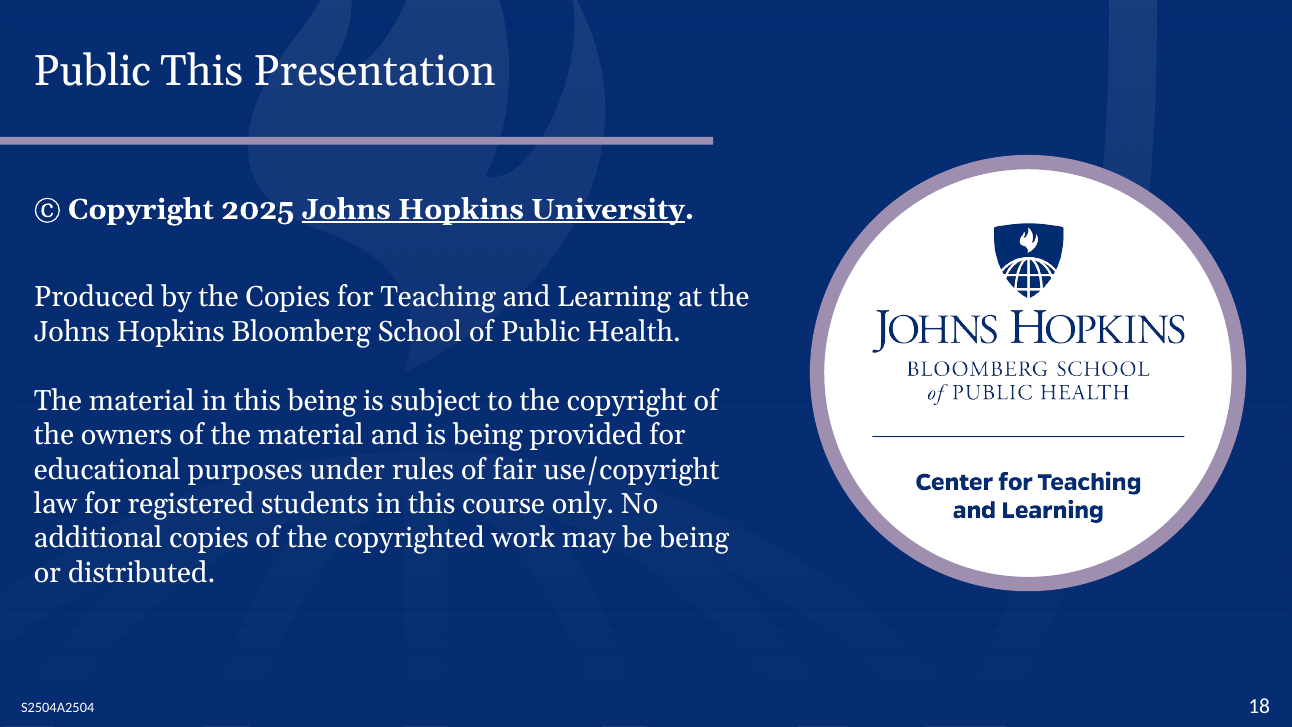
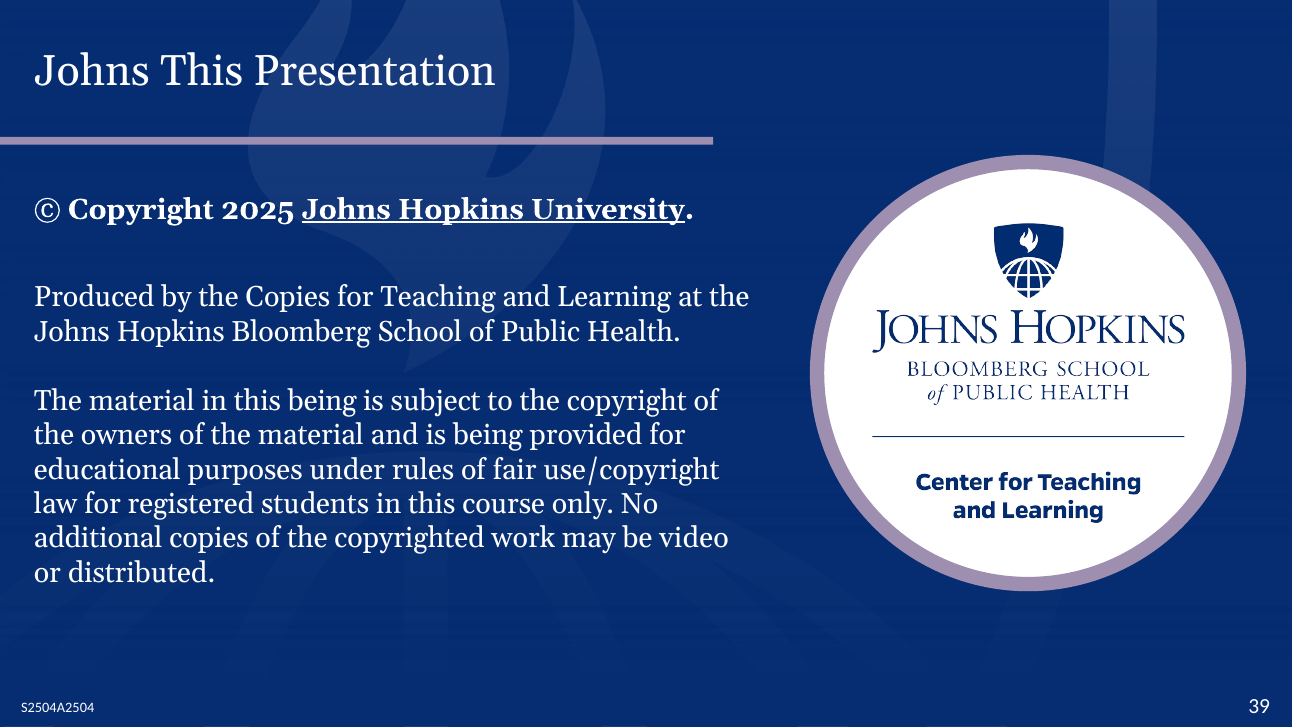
Public: Public -> Johns (92, 71)
be being: being -> video (694, 538)
18: 18 -> 39 (1259, 707)
